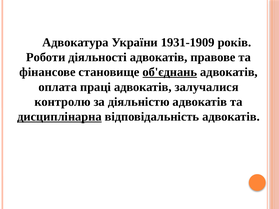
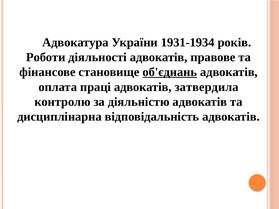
1931-1909: 1931-1909 -> 1931-1934 (188, 42)
залучалися: залучалися -> затвердила (207, 87)
дисциплінарна underline: present -> none (59, 117)
